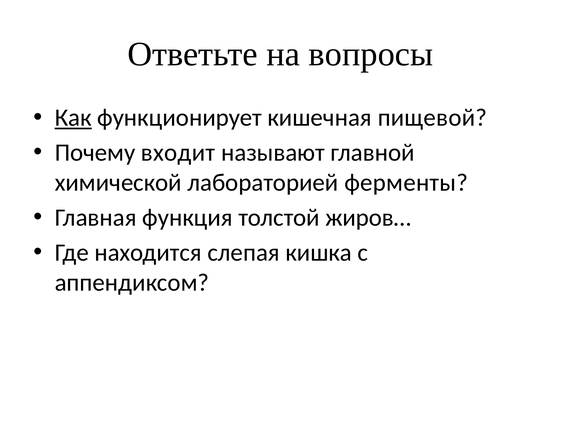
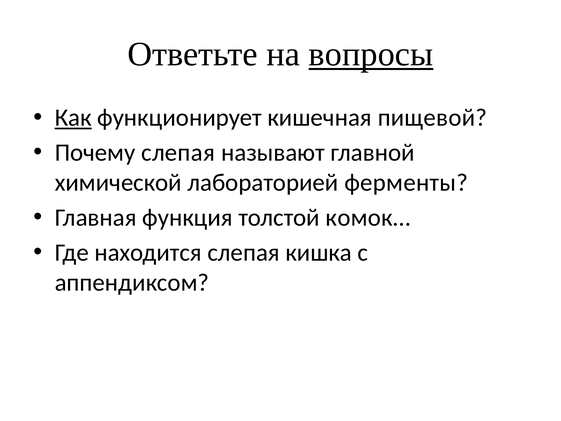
вопросы underline: none -> present (371, 54)
Почему входит: входит -> слепая (178, 153)
жиров…: жиров… -> комок… (368, 217)
